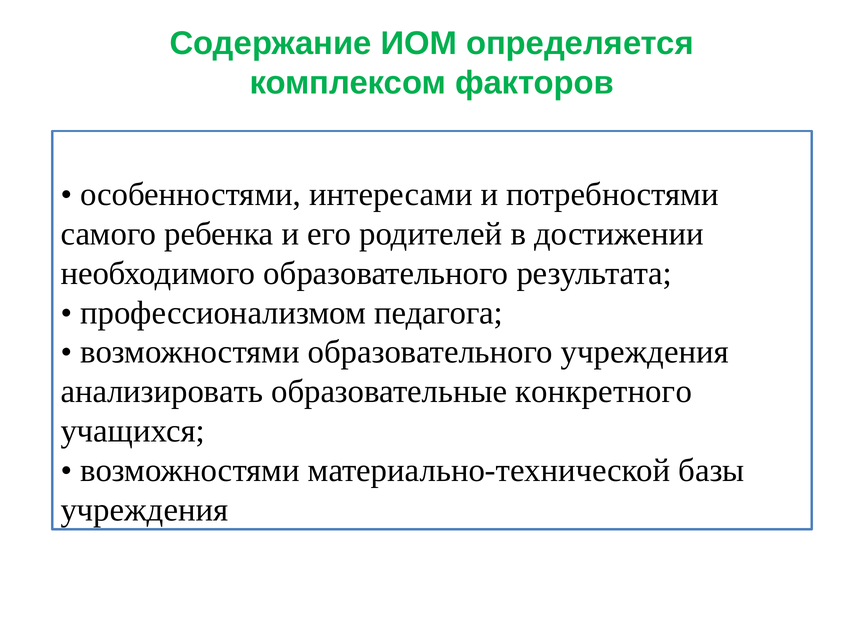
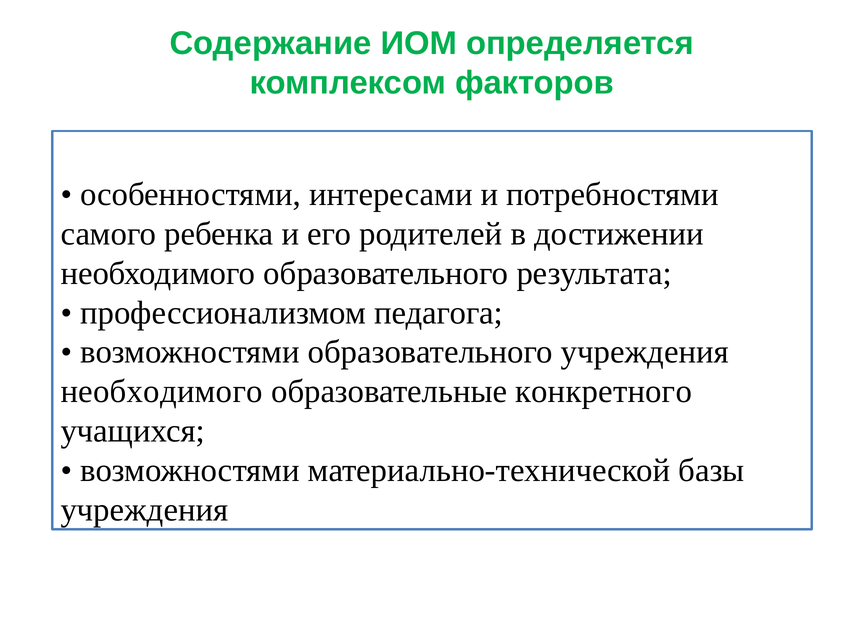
анализировать: анализировать -> необходимого (162, 391)
